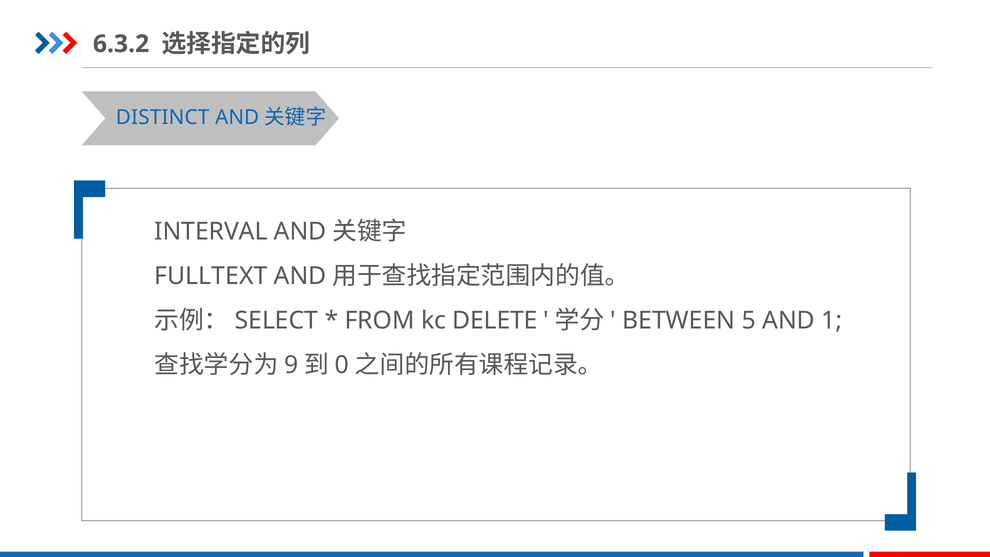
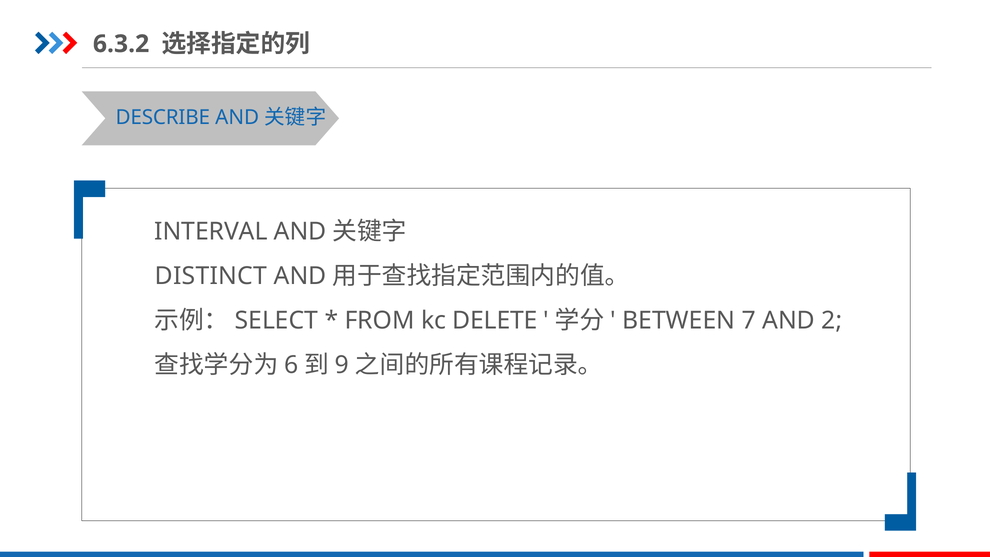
DISTINCT: DISTINCT -> DESCRIBE (163, 118)
FULLTEXT: FULLTEXT -> DISTINCT (211, 276)
5: 5 -> 7 (749, 320)
1: 1 -> 2 (832, 320)
9: 9 -> 6 (291, 365)
0: 0 -> 9 (342, 365)
